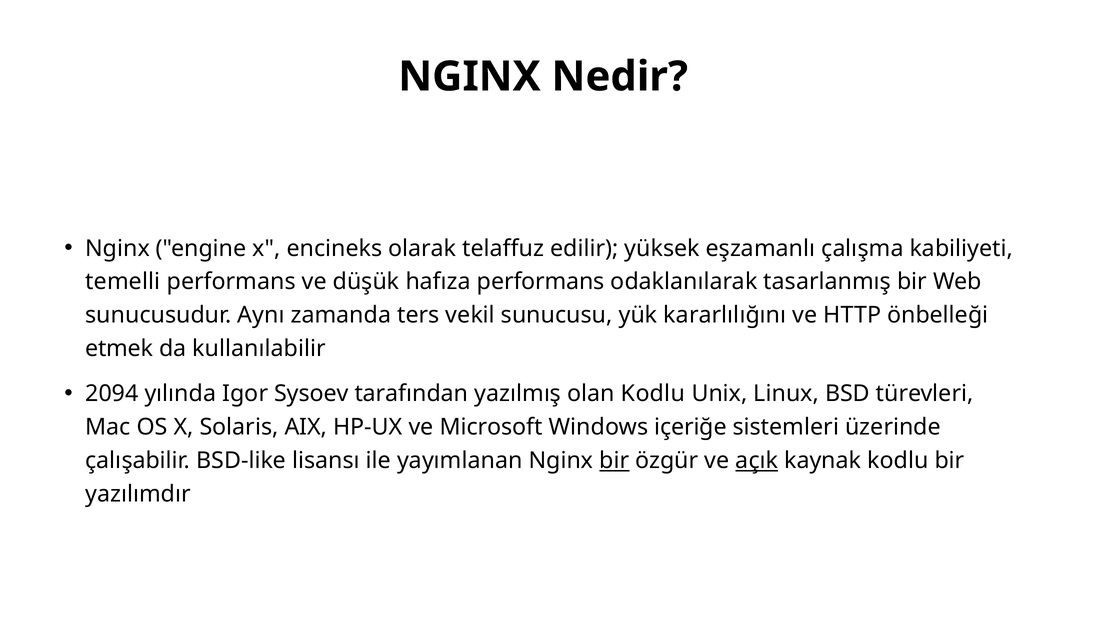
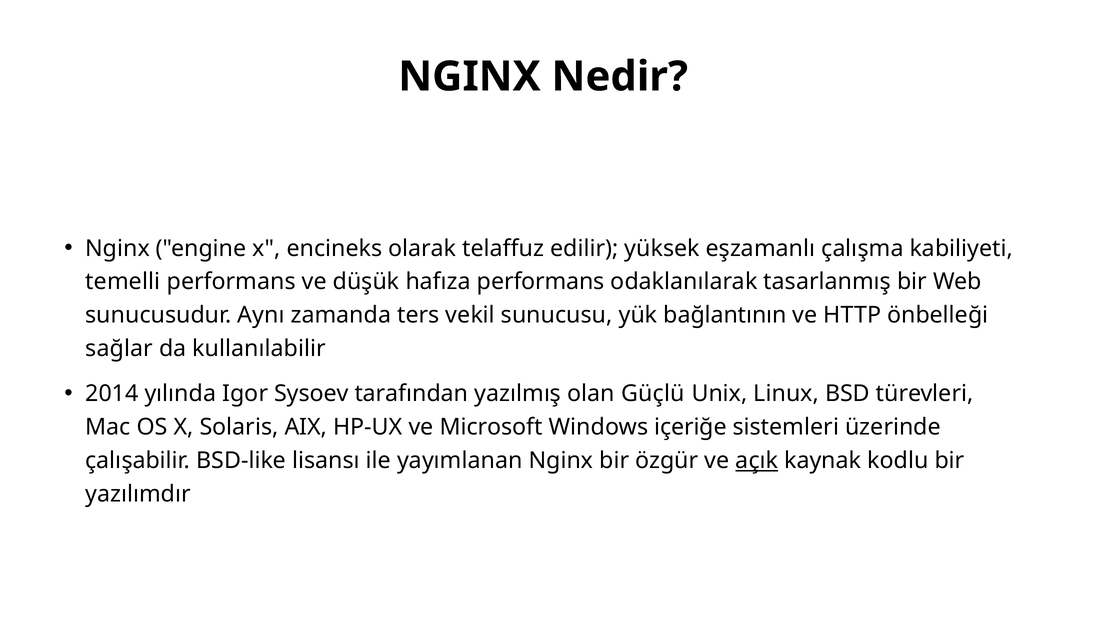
kararlılığını: kararlılığını -> bağlantının (725, 315)
etmek: etmek -> sağlar (119, 349)
2094: 2094 -> 2014 (112, 394)
olan Kodlu: Kodlu -> Güçlü (653, 394)
bir underline: present -> none (614, 461)
